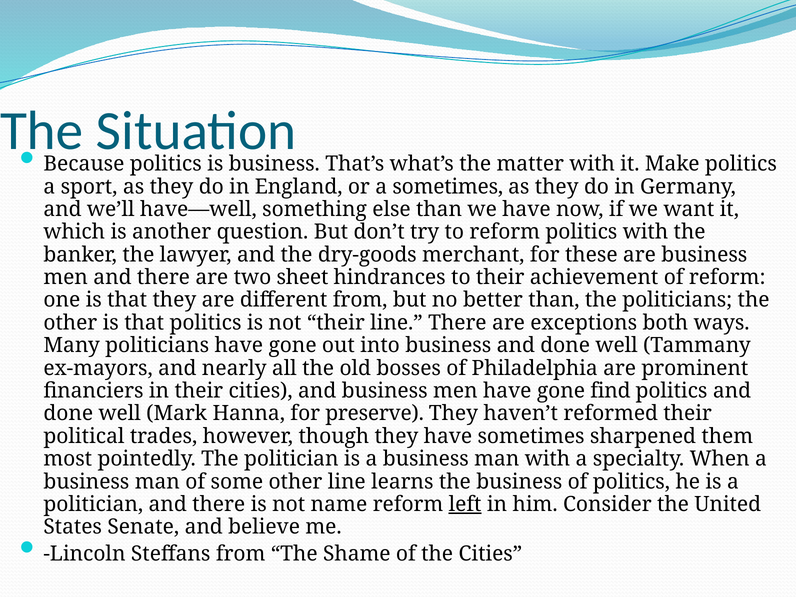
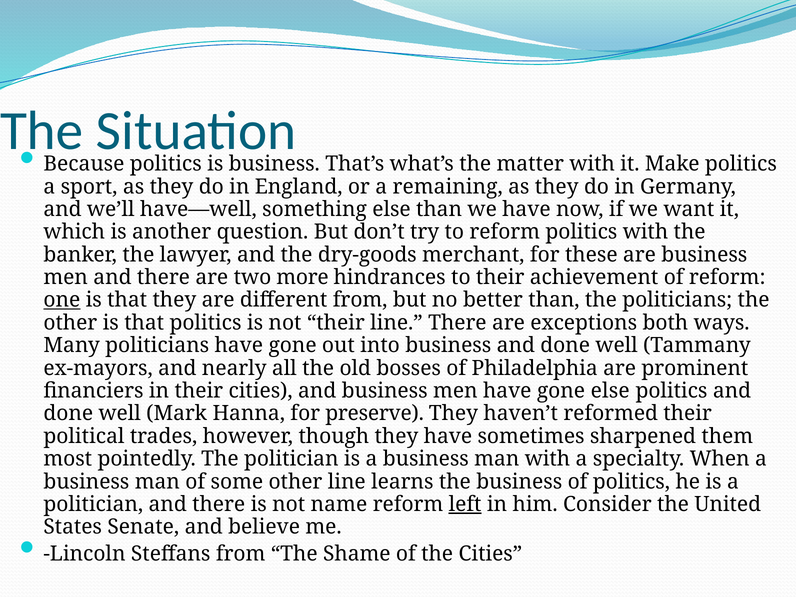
a sometimes: sometimes -> remaining (448, 187)
sheet: sheet -> more (302, 277)
one underline: none -> present (62, 300)
gone find: find -> else (610, 391)
